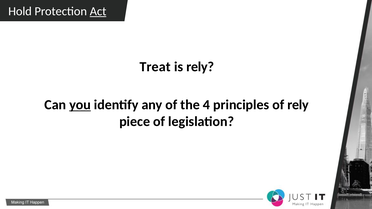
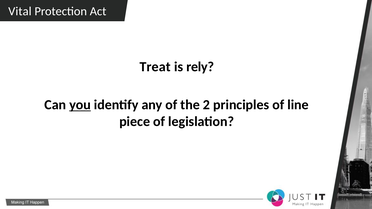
Hold: Hold -> Vital (20, 11)
Act underline: present -> none (98, 11)
4: 4 -> 2 (206, 105)
of rely: rely -> line (298, 105)
